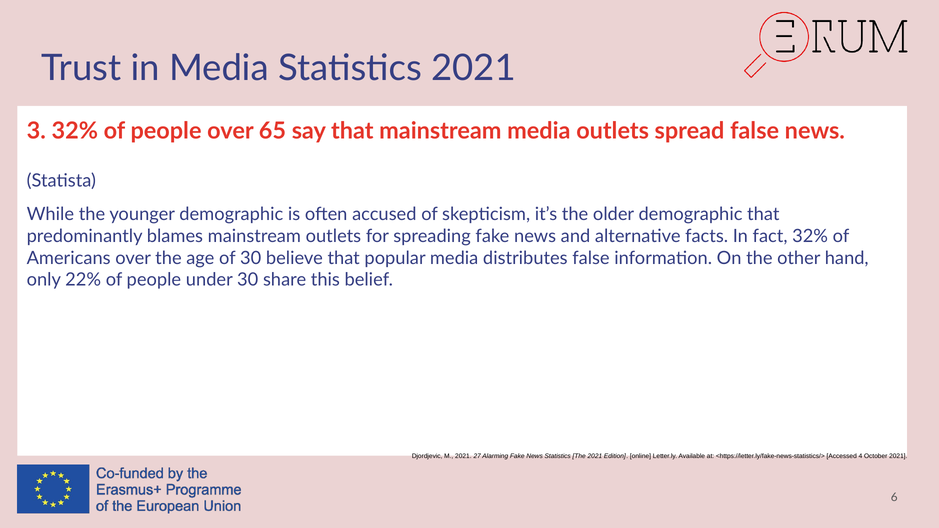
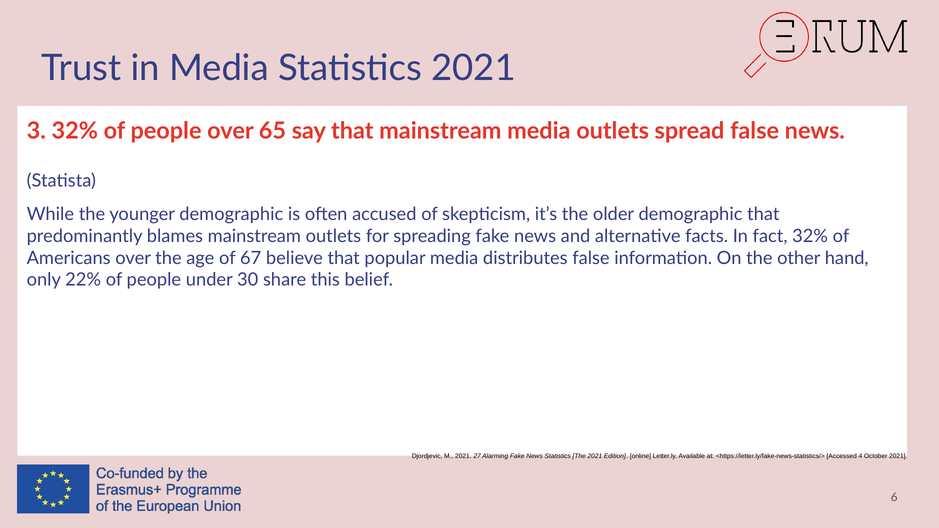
of 30: 30 -> 67 (251, 258)
